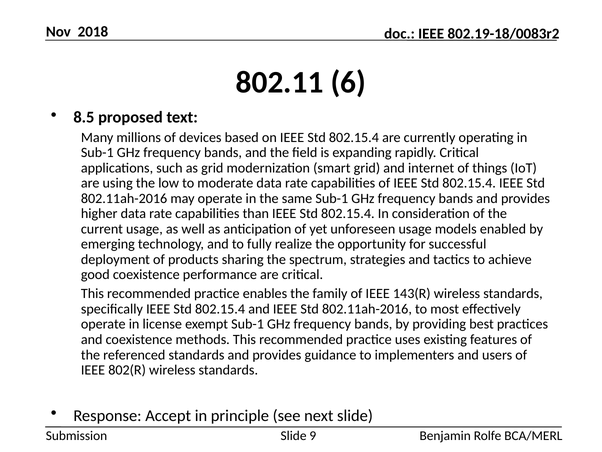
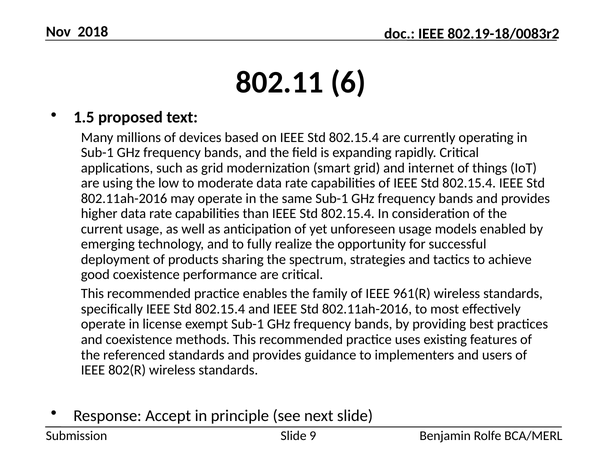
8.5: 8.5 -> 1.5 (84, 117)
143(R: 143(R -> 961(R (412, 293)
